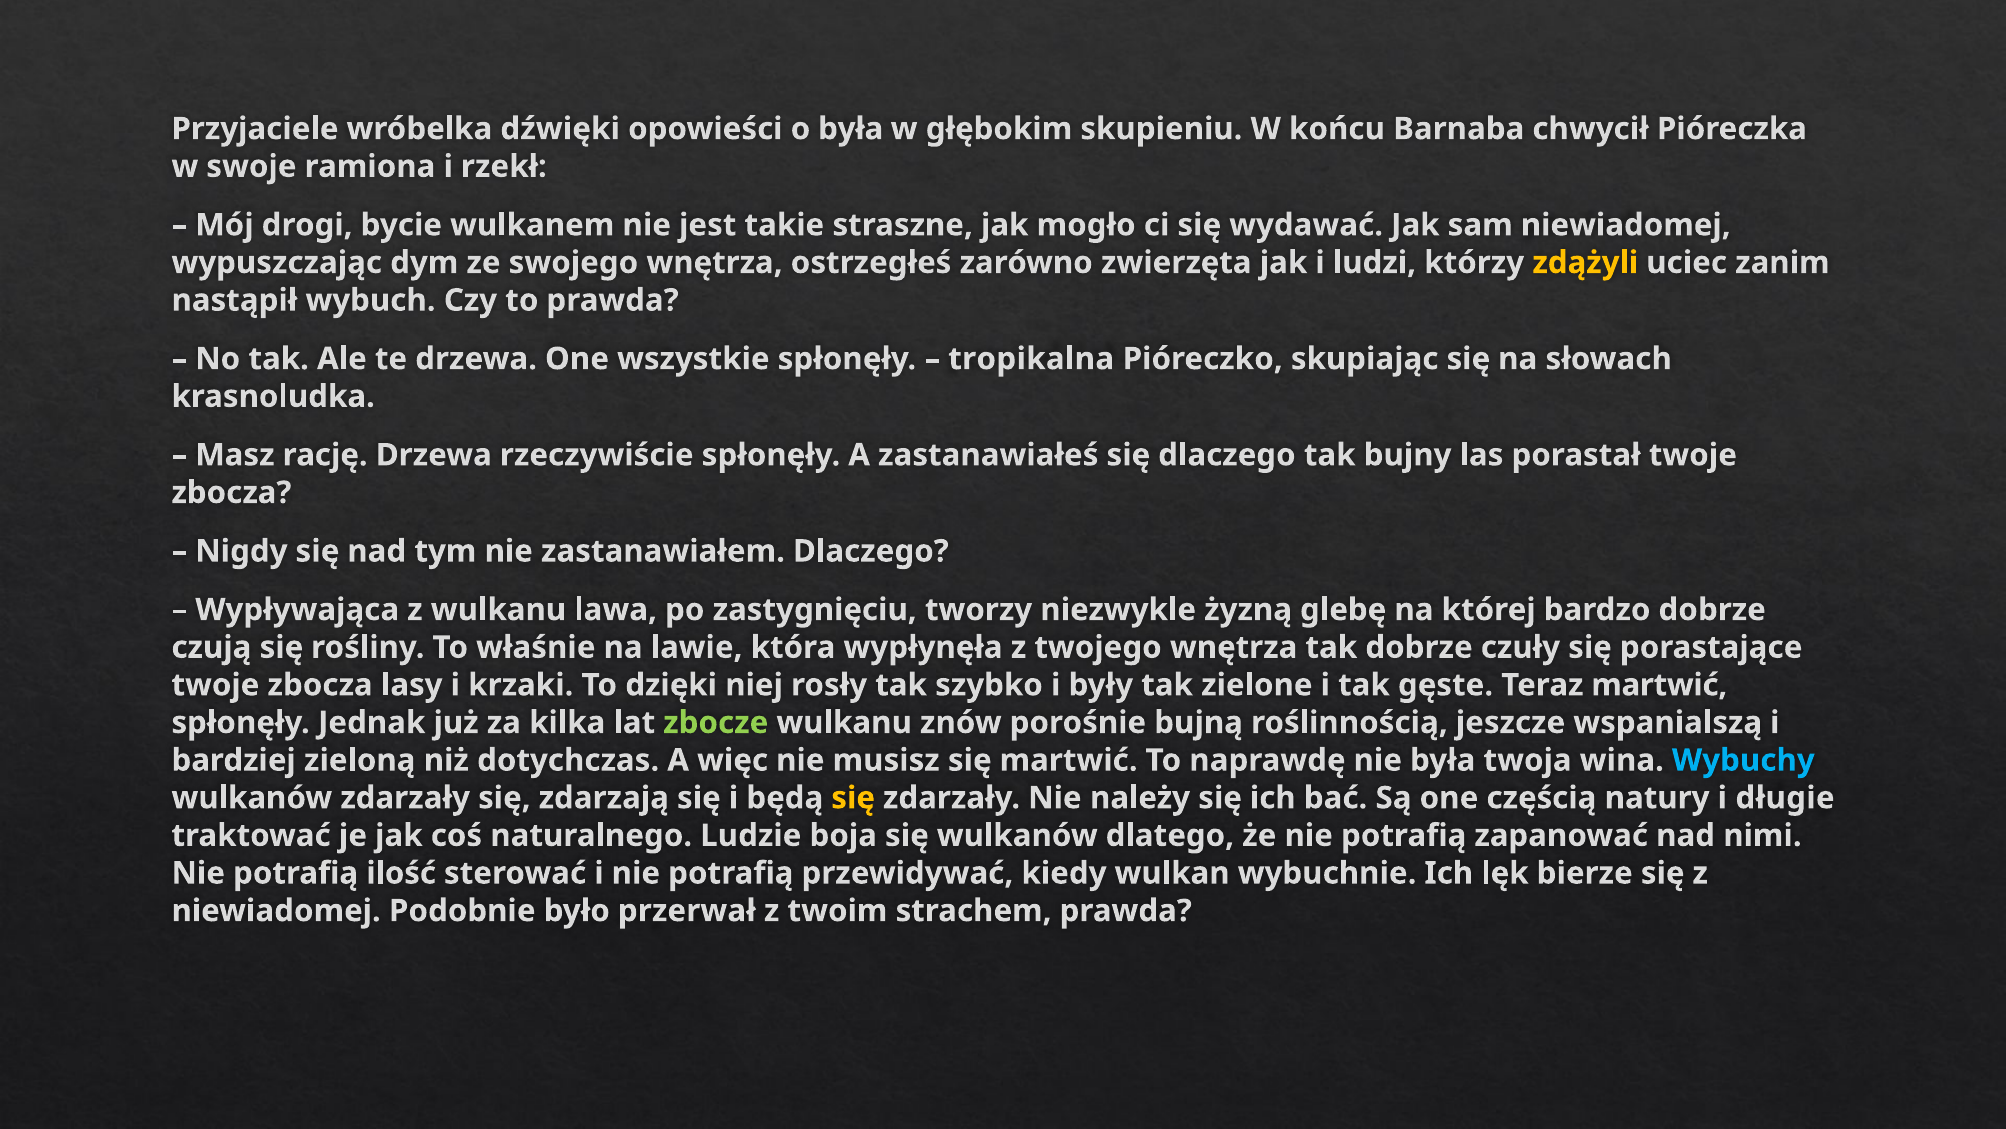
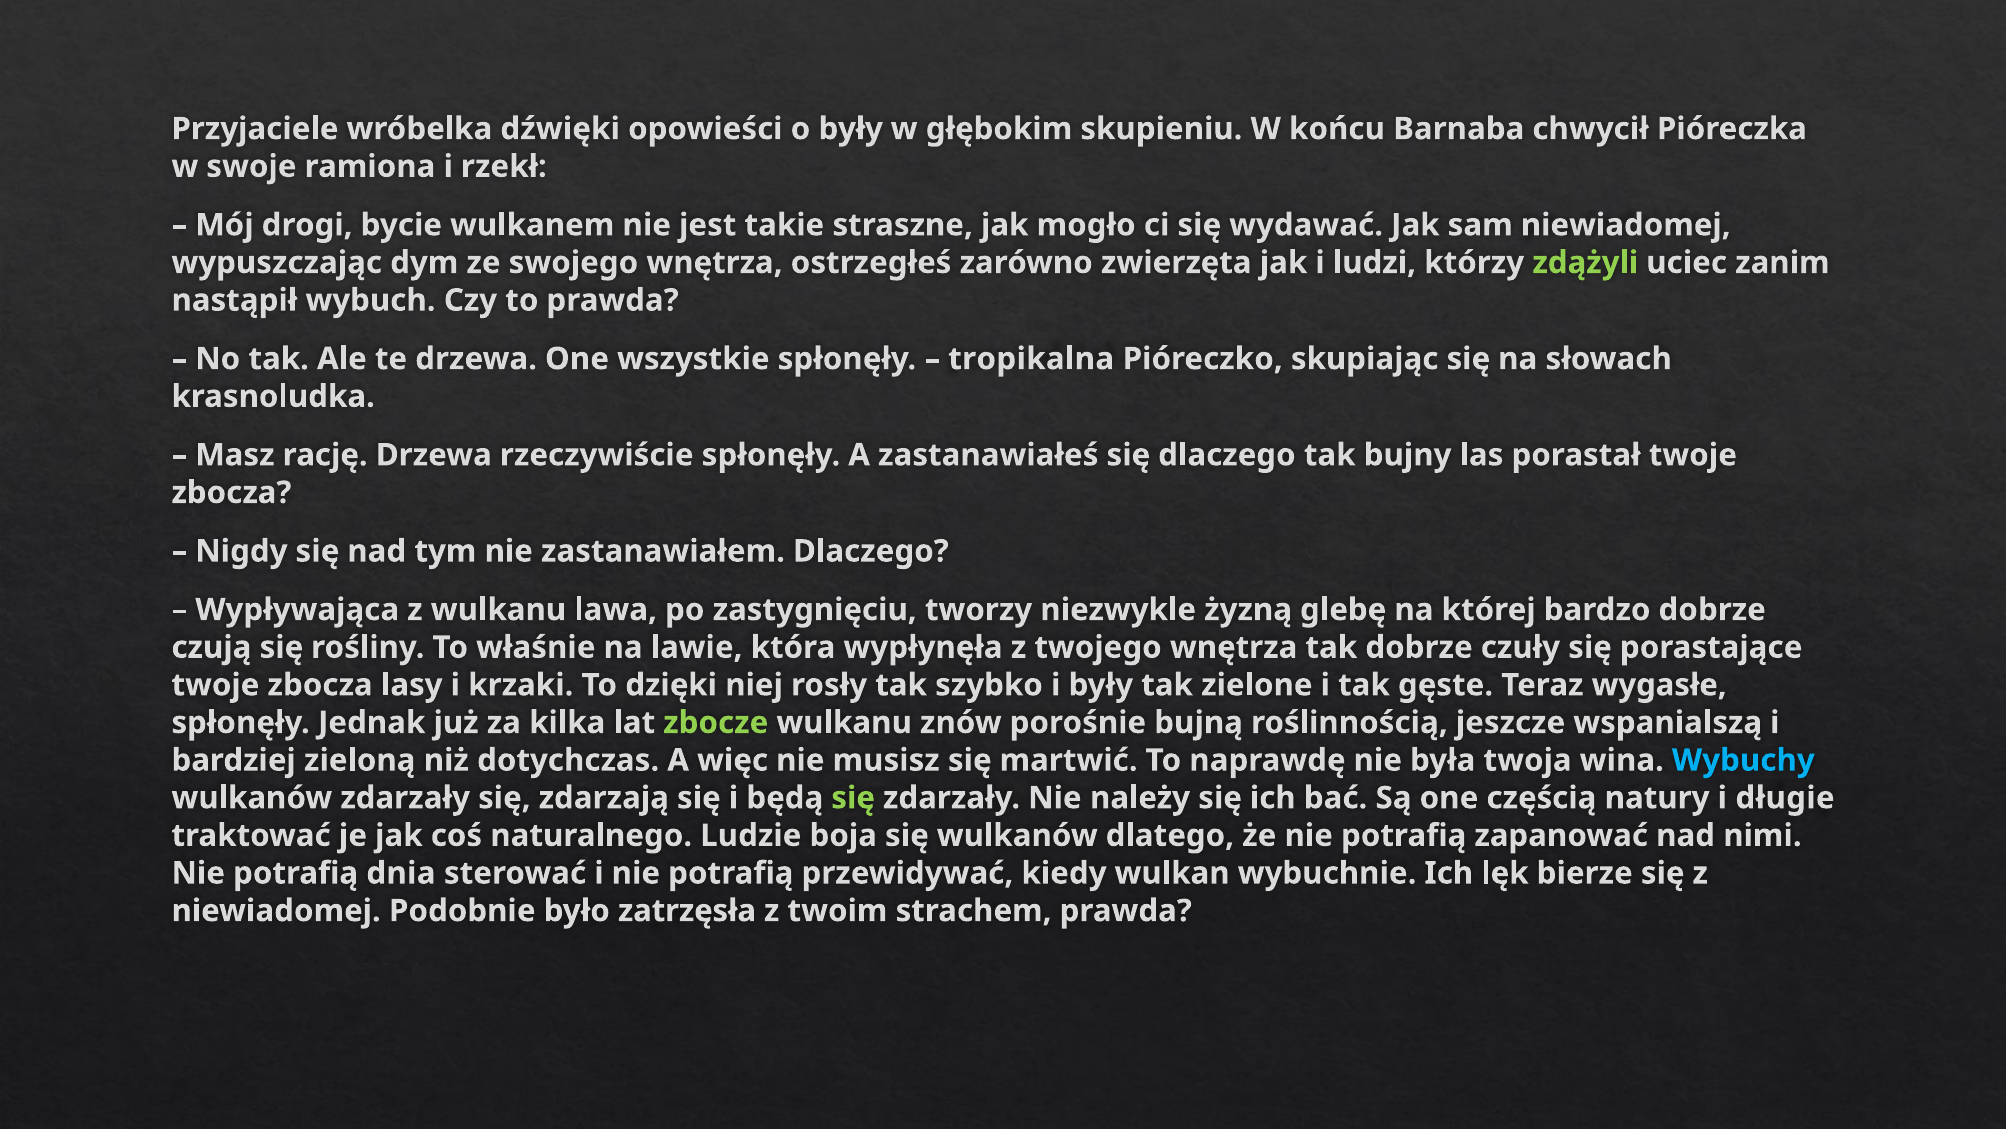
o była: była -> były (851, 129)
zdążyli colour: yellow -> light green (1585, 263)
Teraz martwić: martwić -> wygasłe (1659, 685)
się colour: yellow -> light green (853, 798)
ilość: ilość -> dnia (401, 873)
przerwał: przerwał -> zatrzęsła (687, 910)
